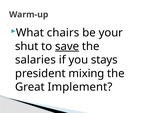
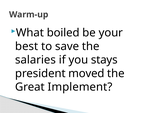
chairs: chairs -> boiled (63, 33)
shut: shut -> best (27, 46)
save underline: present -> none (67, 46)
mixing: mixing -> moved (86, 74)
